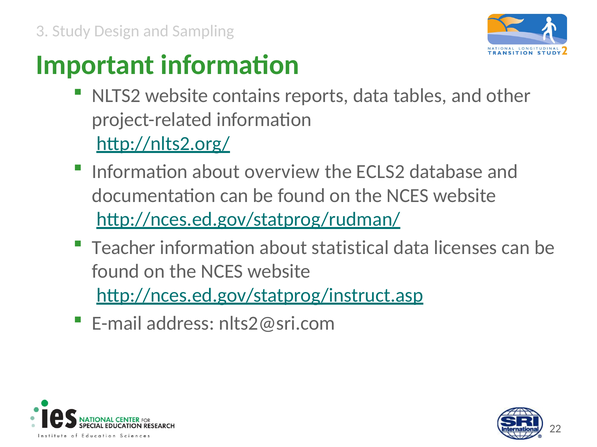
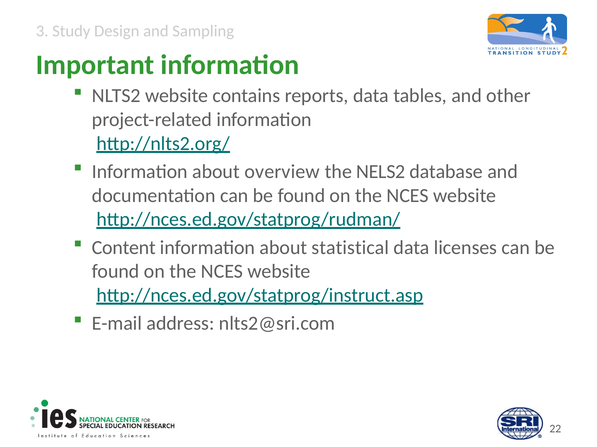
ECLS2: ECLS2 -> NELS2 (381, 172)
Teacher: Teacher -> Content (124, 248)
